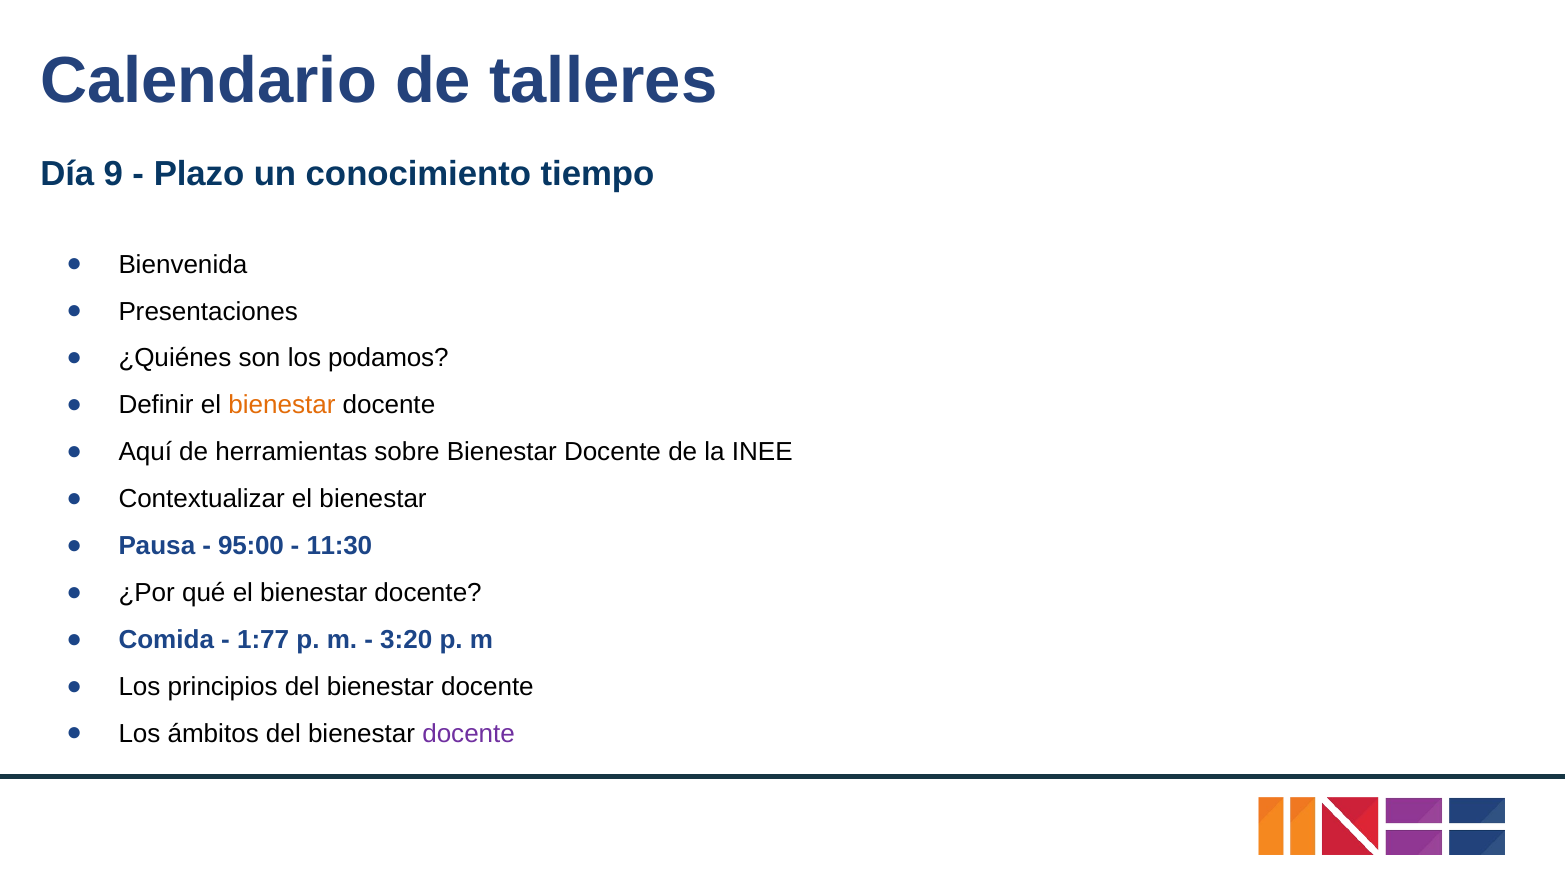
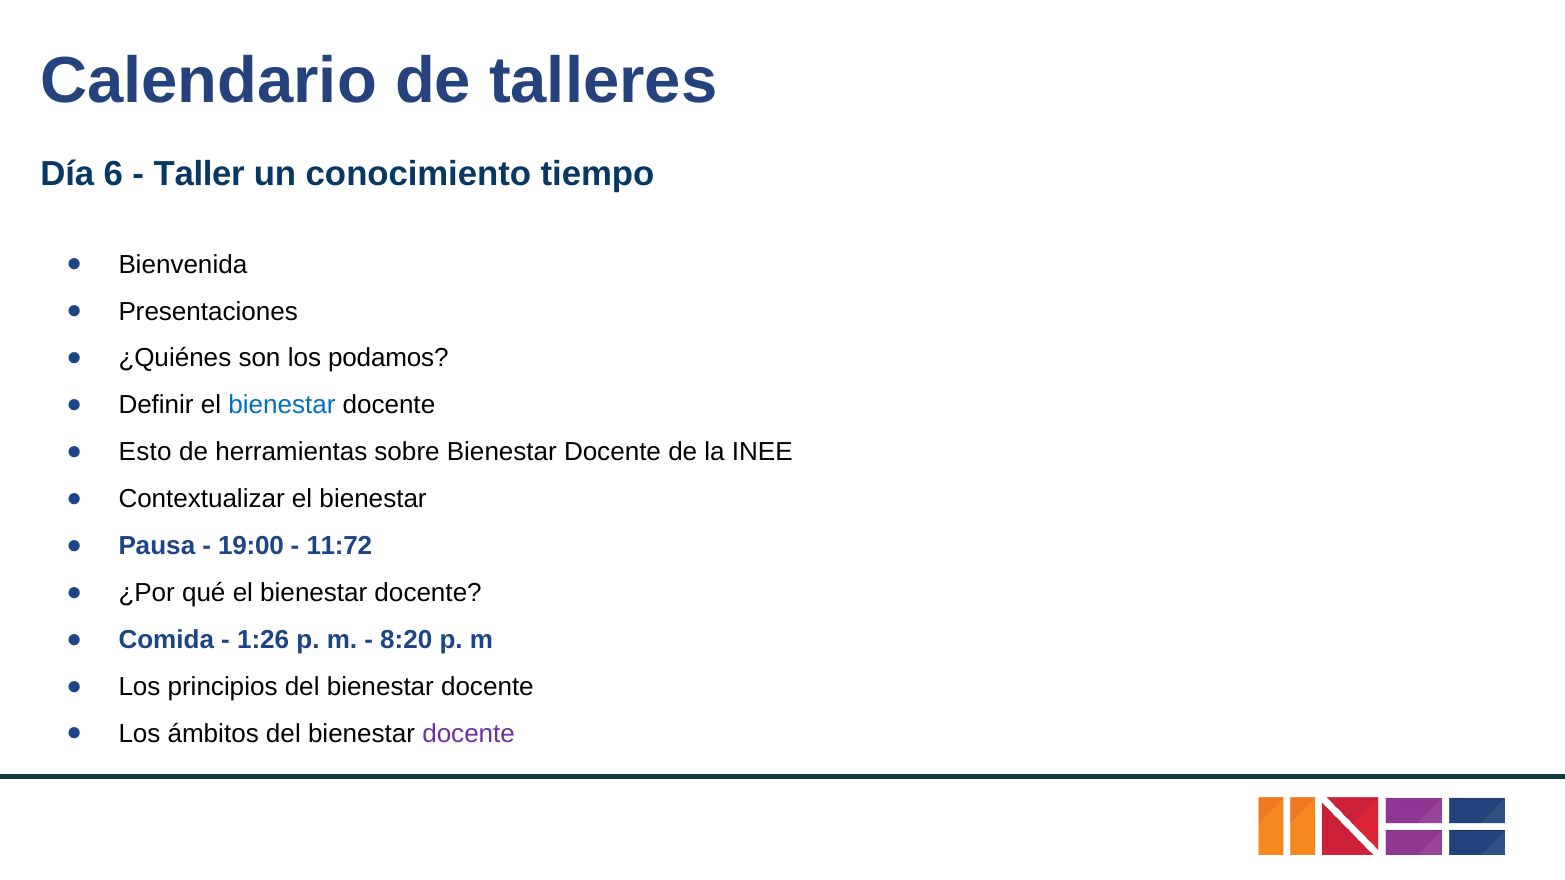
9: 9 -> 6 (113, 174)
Plazo: Plazo -> Taller (199, 174)
bienestar colour: orange -> blue (282, 405)
Aquí: Aquí -> Esto (145, 452)
95:00: 95:00 -> 19:00 (251, 546)
11:30: 11:30 -> 11:72 (339, 546)
1:77: 1:77 -> 1:26 (263, 640)
3:20: 3:20 -> 8:20 (406, 640)
